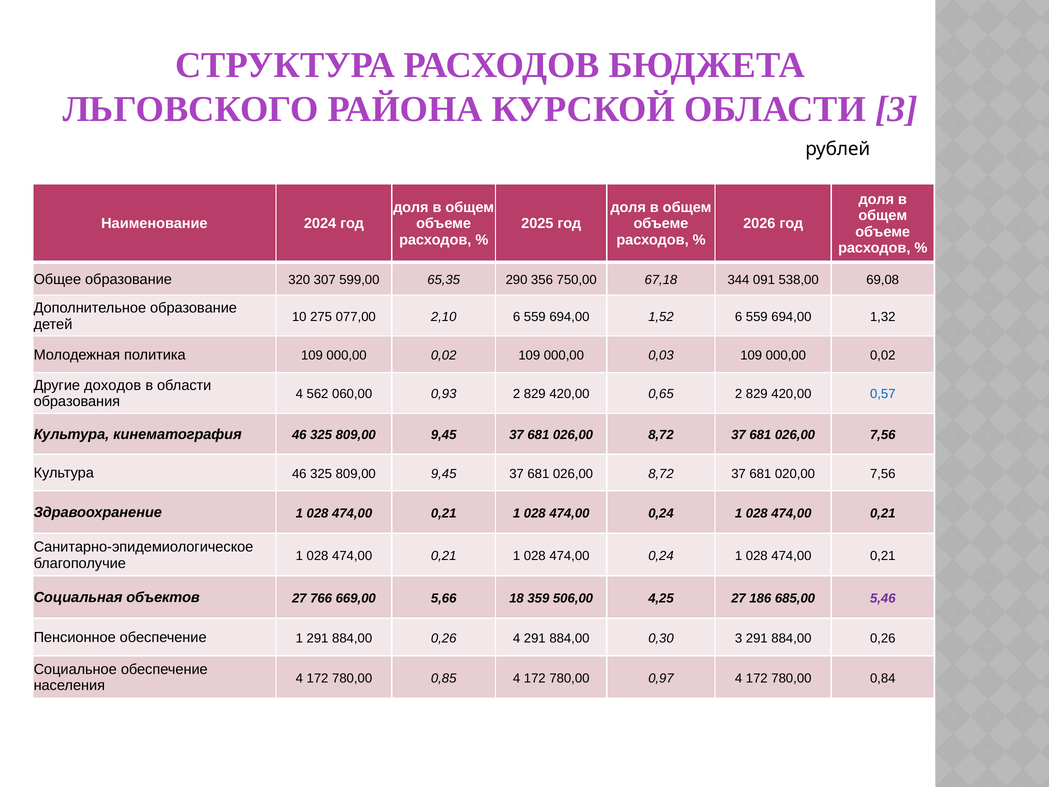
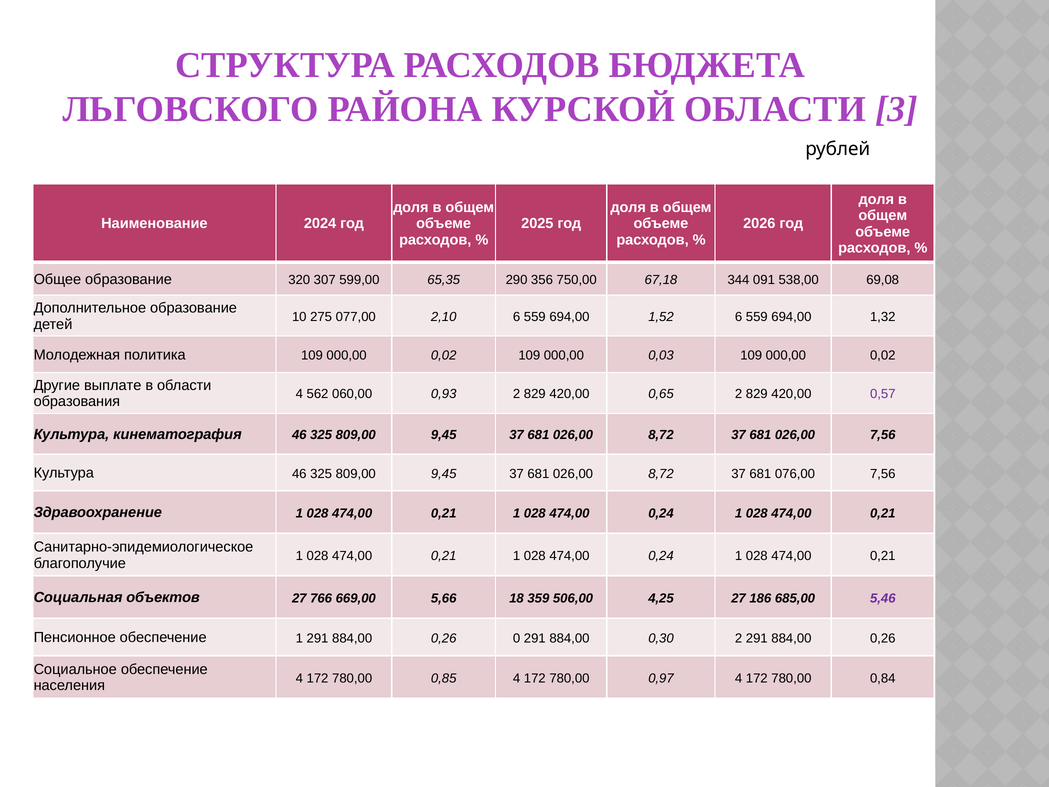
доходов: доходов -> выплате (113, 385)
0,57 colour: blue -> purple (883, 394)
020,00: 020,00 -> 076,00 (795, 474)
0,26 4: 4 -> 0 (517, 638)
0,30 3: 3 -> 2 (739, 638)
